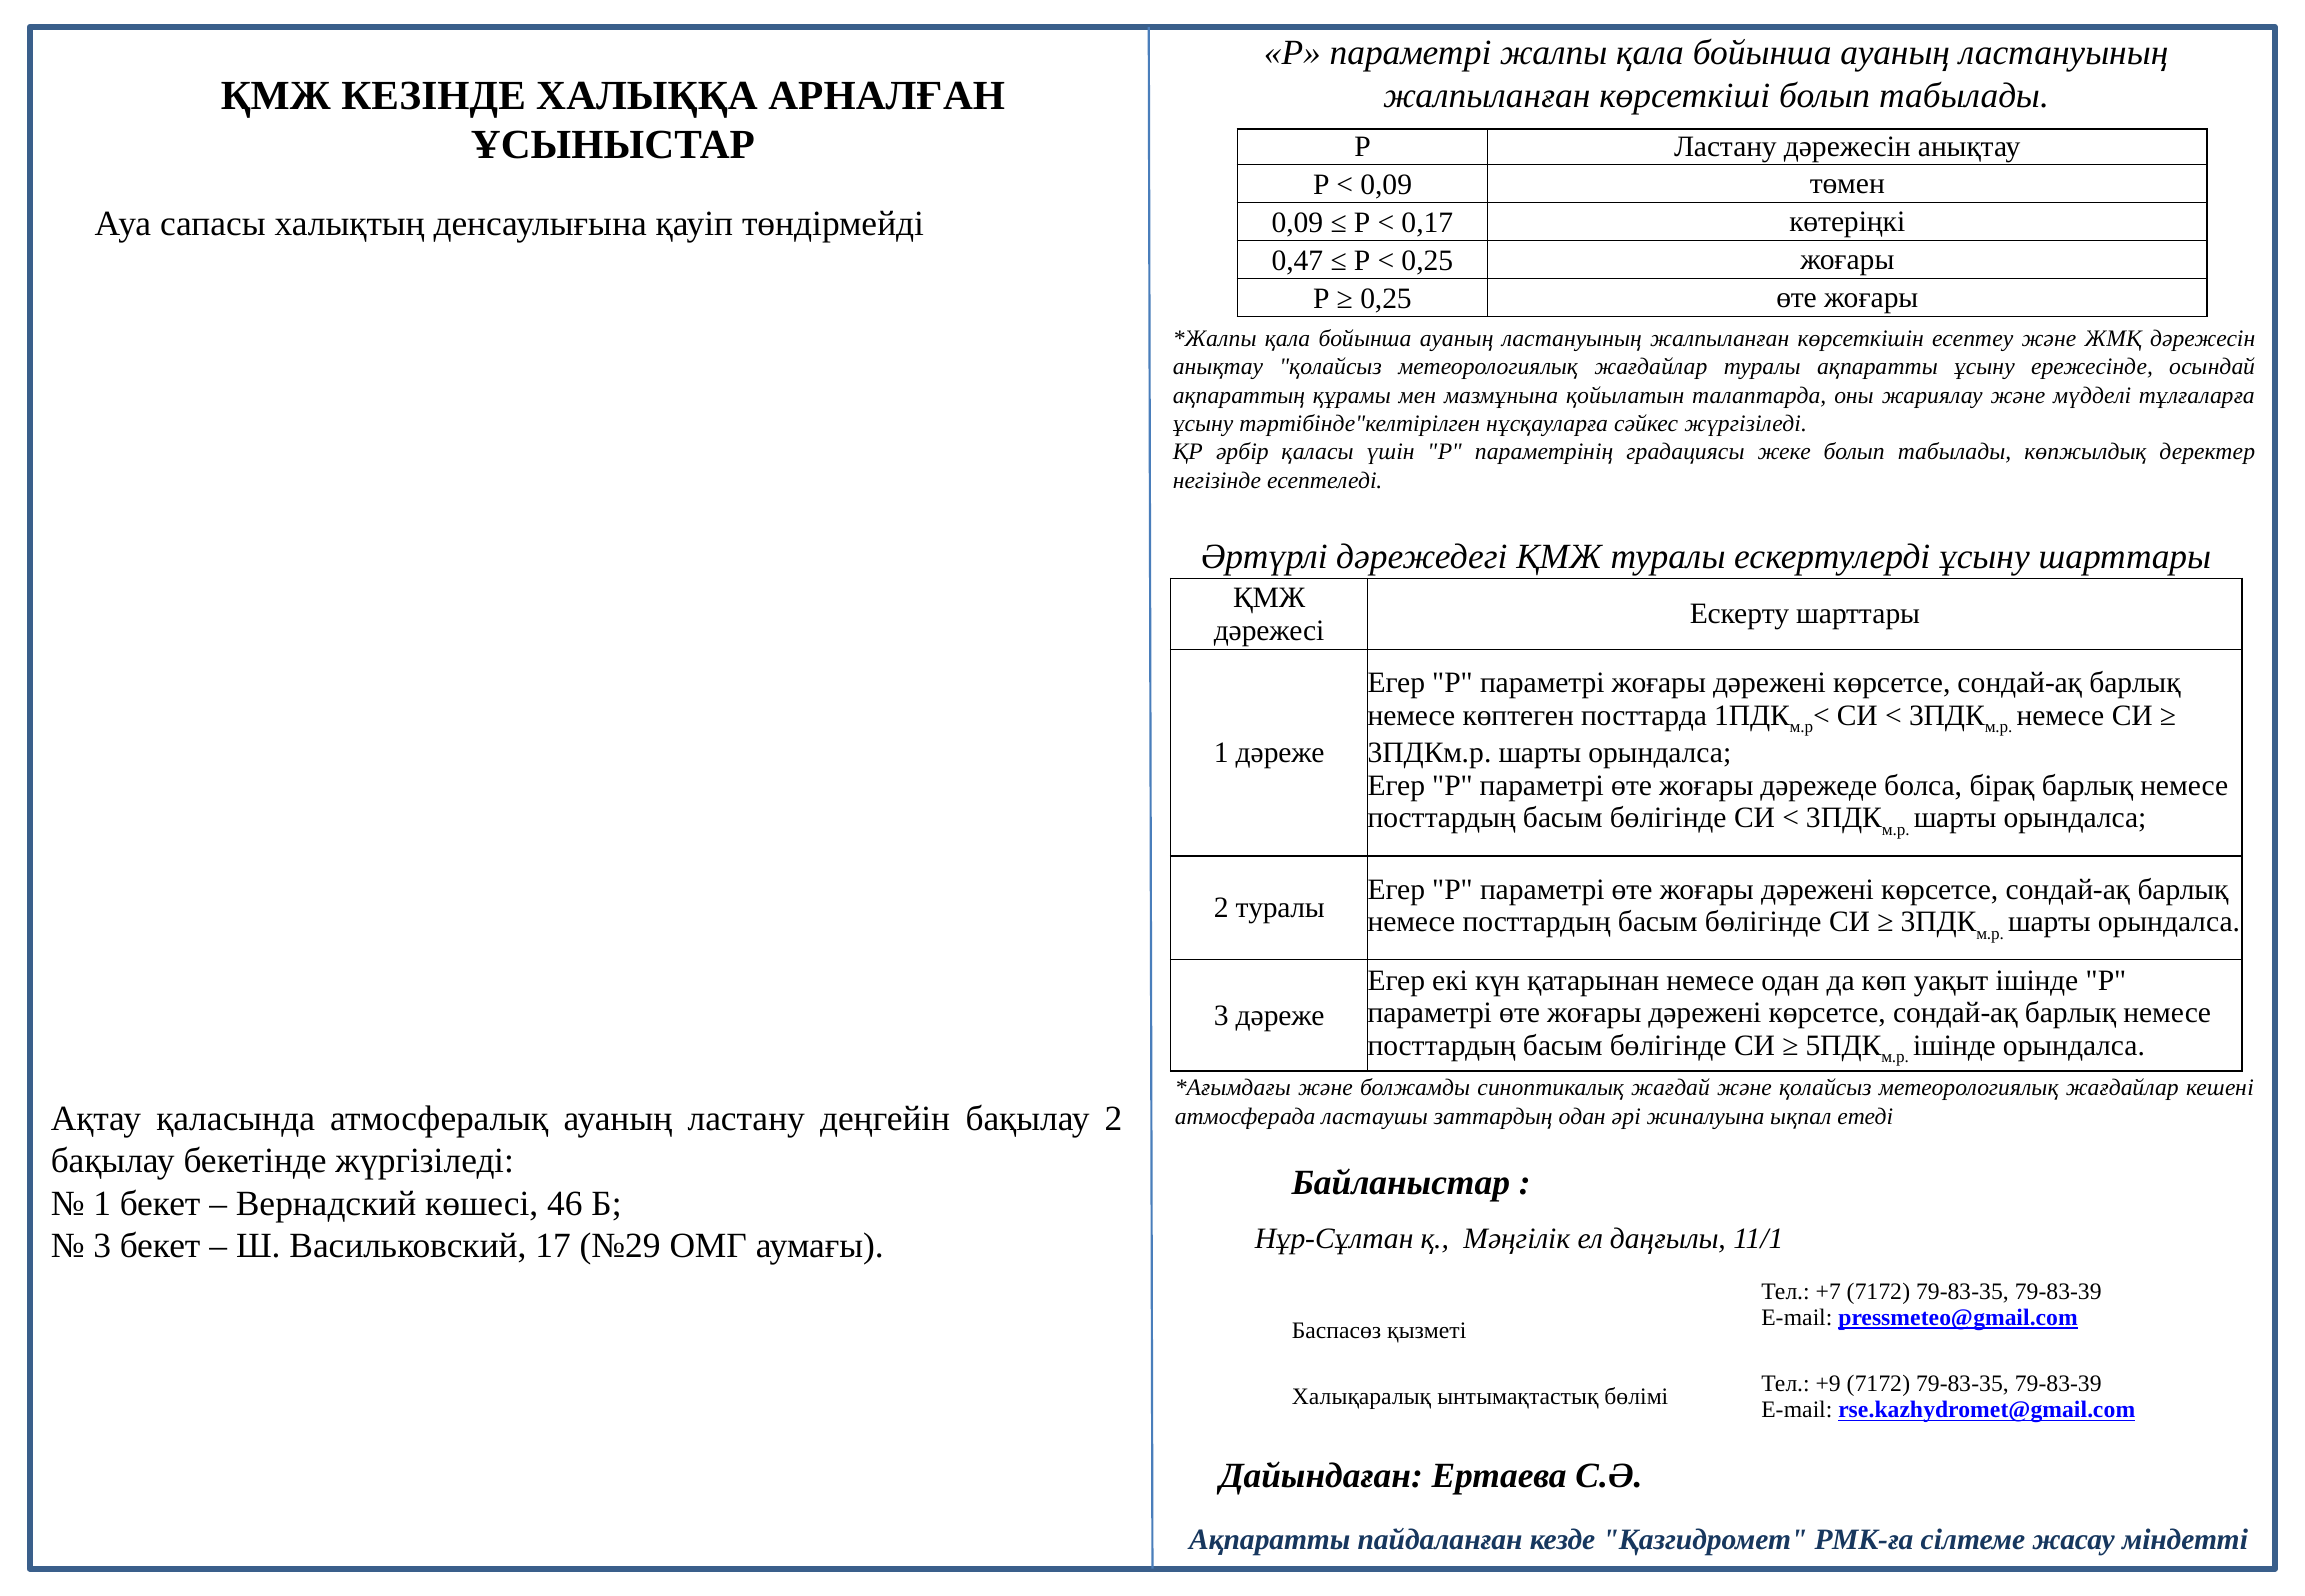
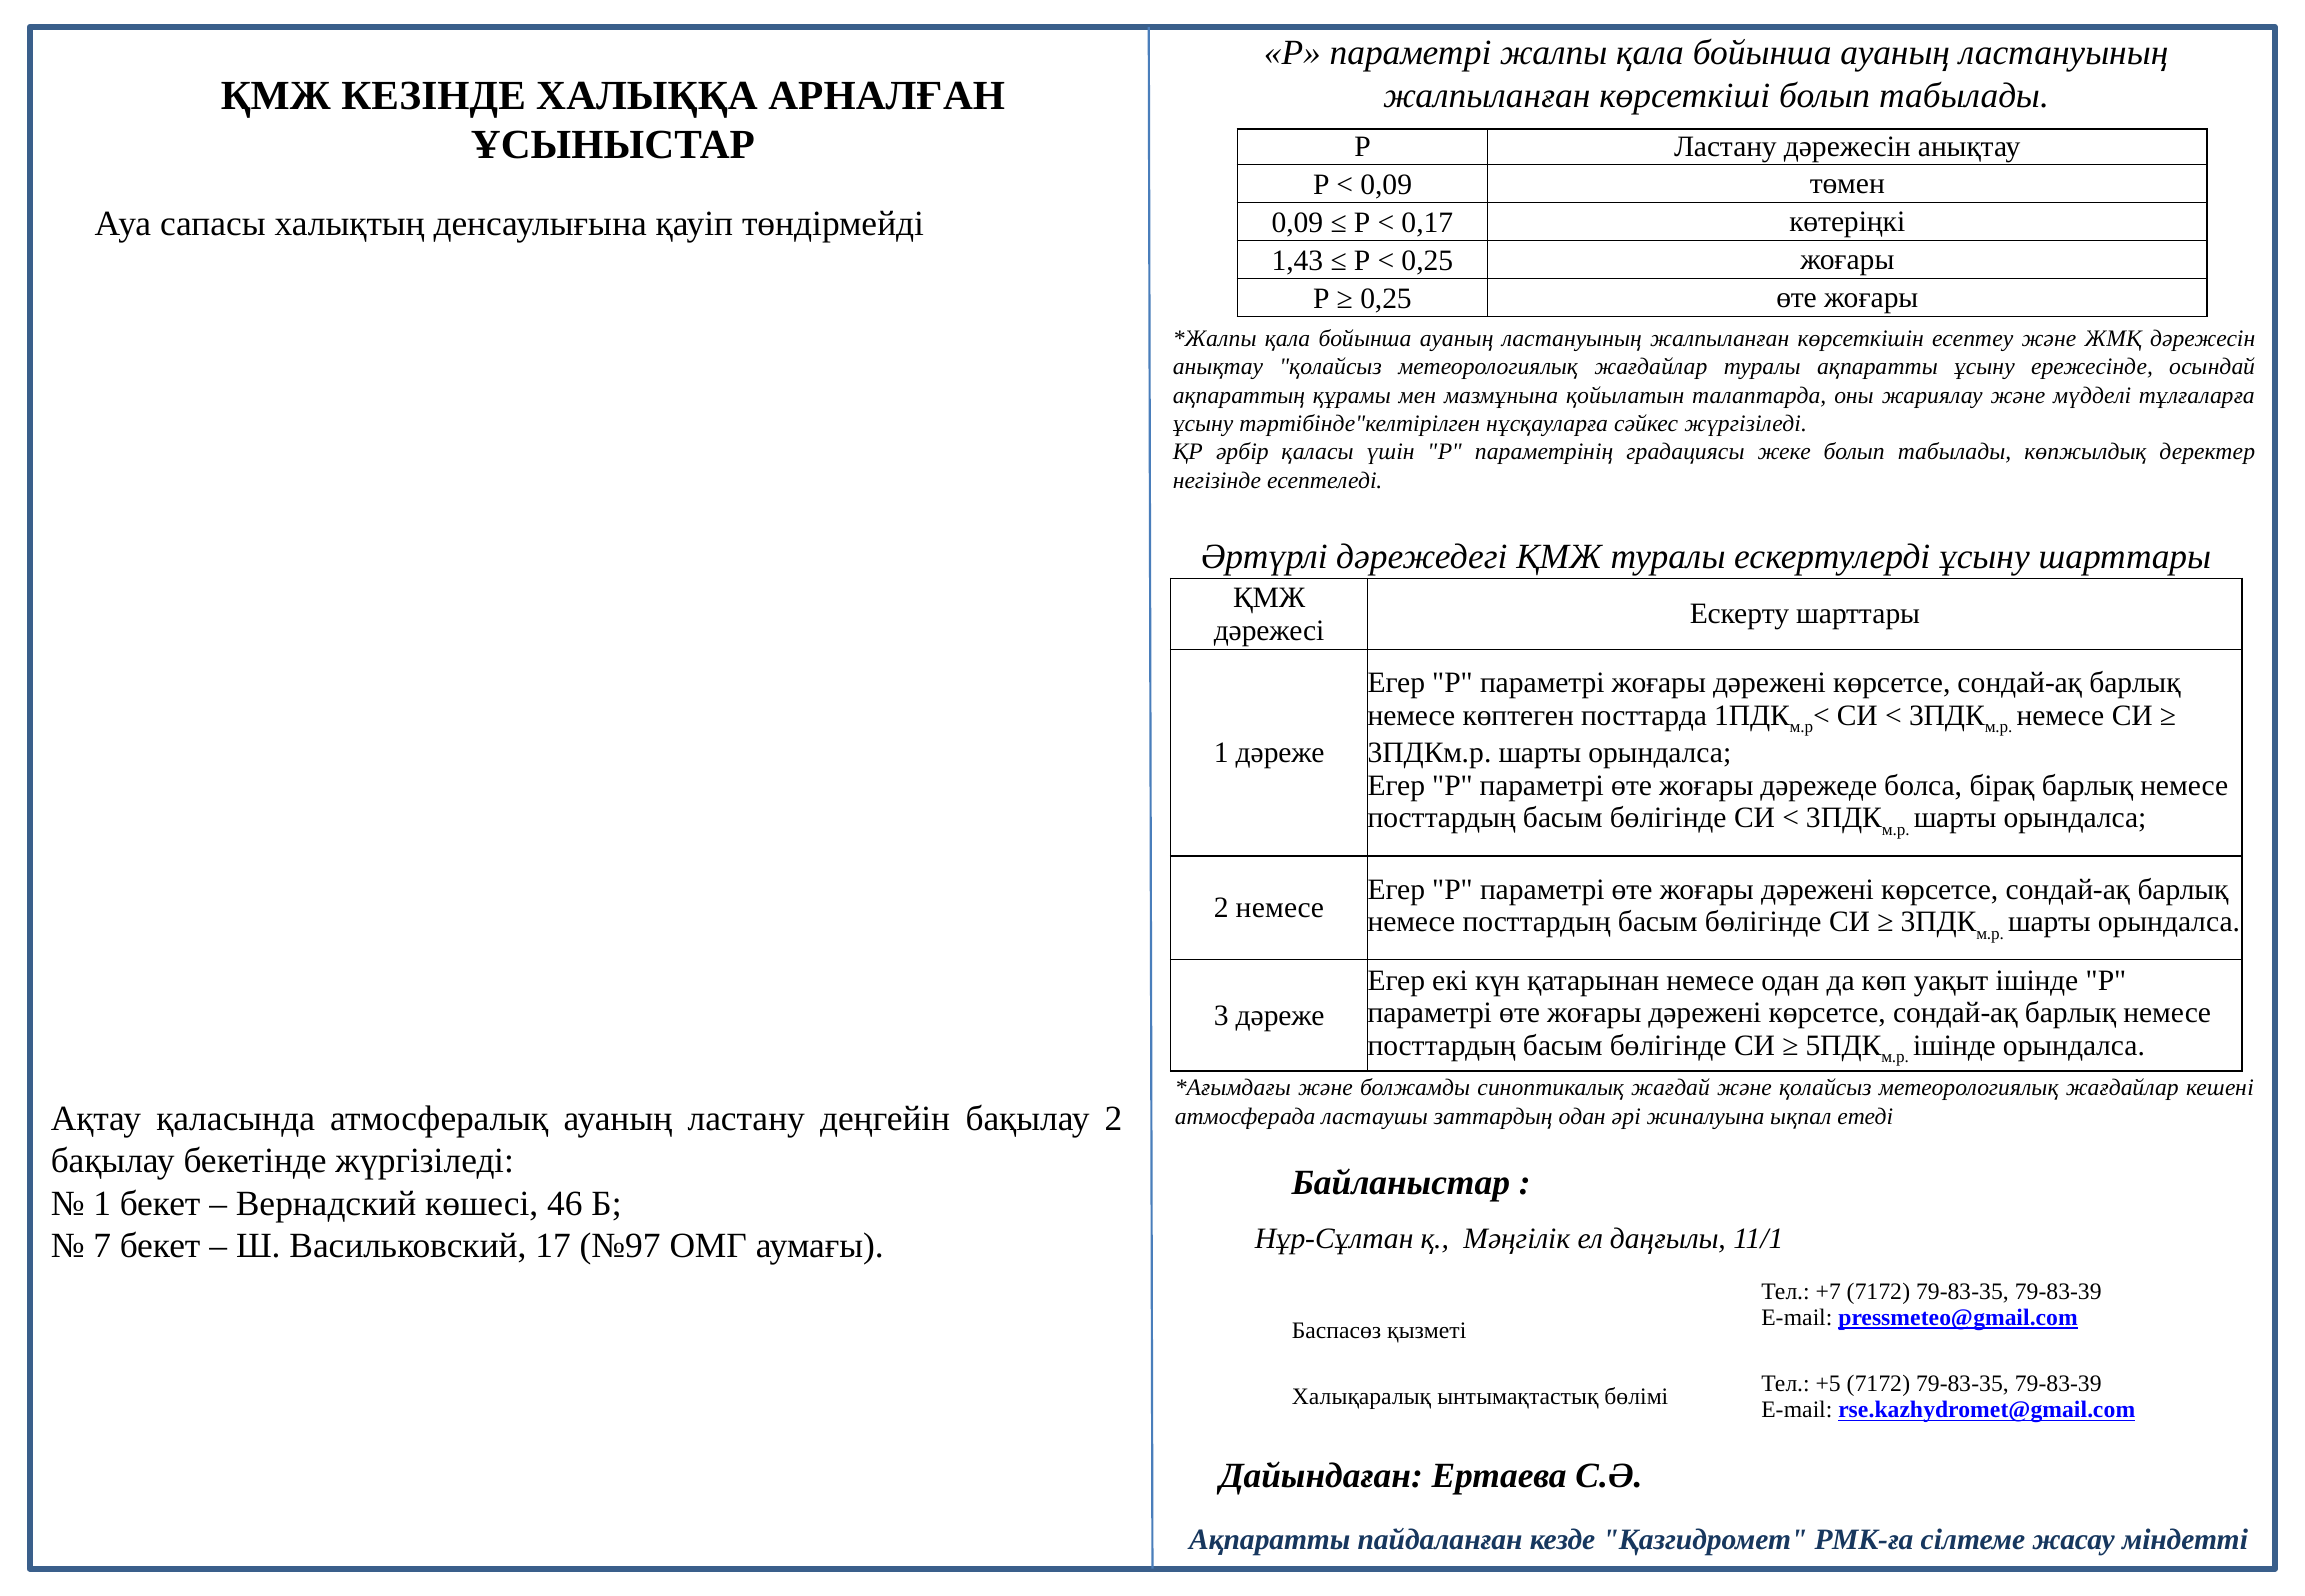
0,47: 0,47 -> 1,43 (1297, 261)
2 туралы: туралы -> немесе (1280, 908)
3: 3 -> 7 (102, 1246)
№29: №29 -> №97 (620, 1246)
+9: +9 -> +5 (1828, 1383)
